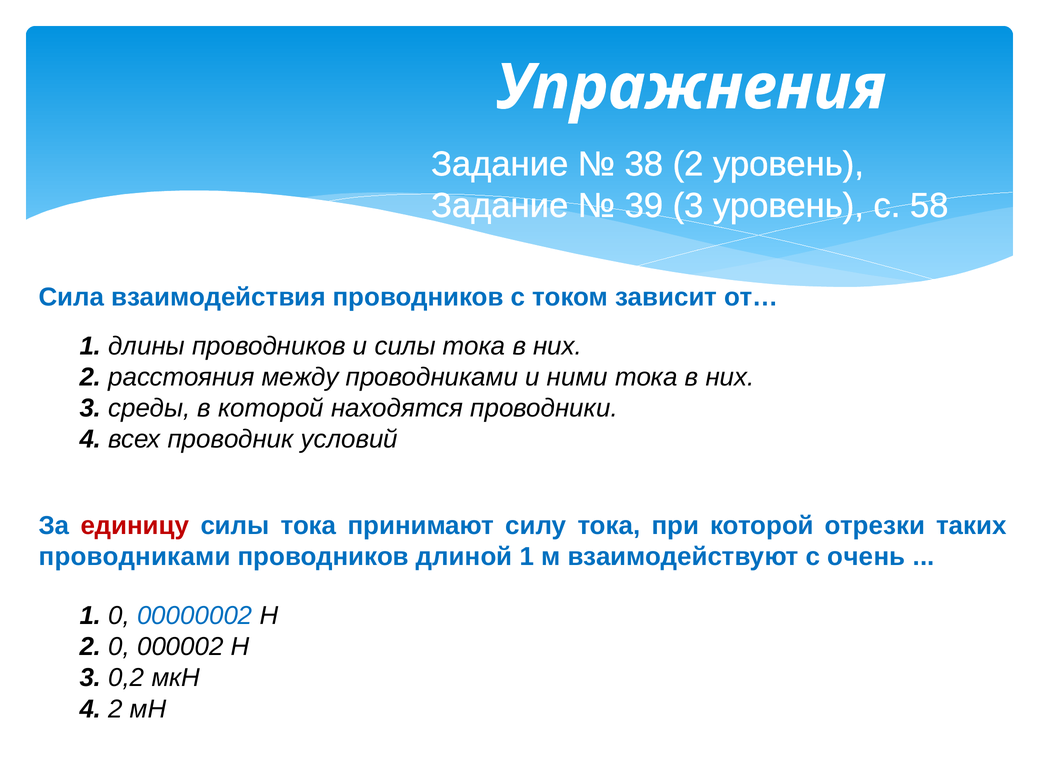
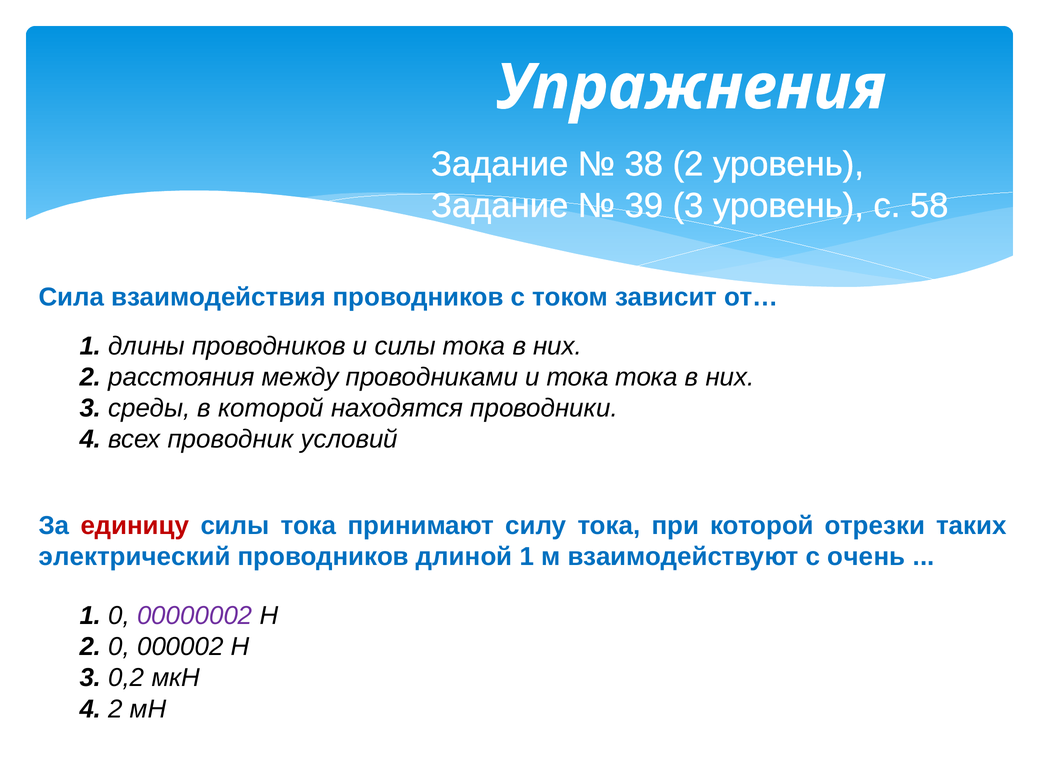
и ними: ними -> тока (578, 377)
проводниками: проводниками -> электрический (135, 557)
00000002 colour: blue -> purple (195, 616)
